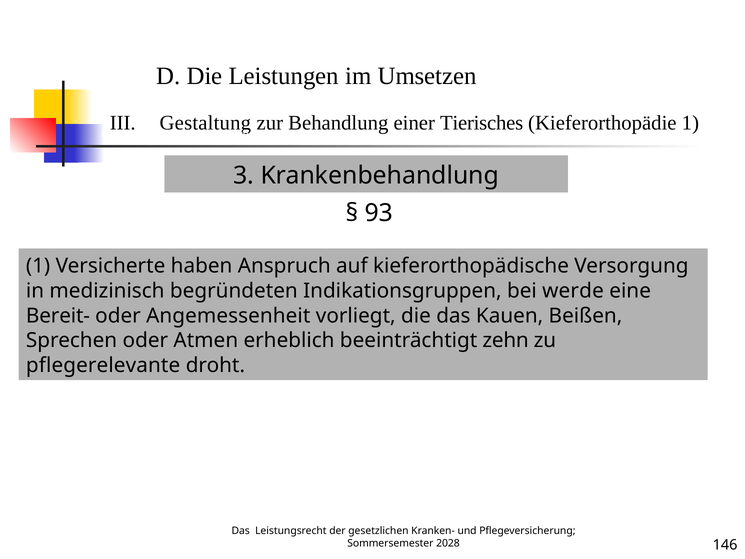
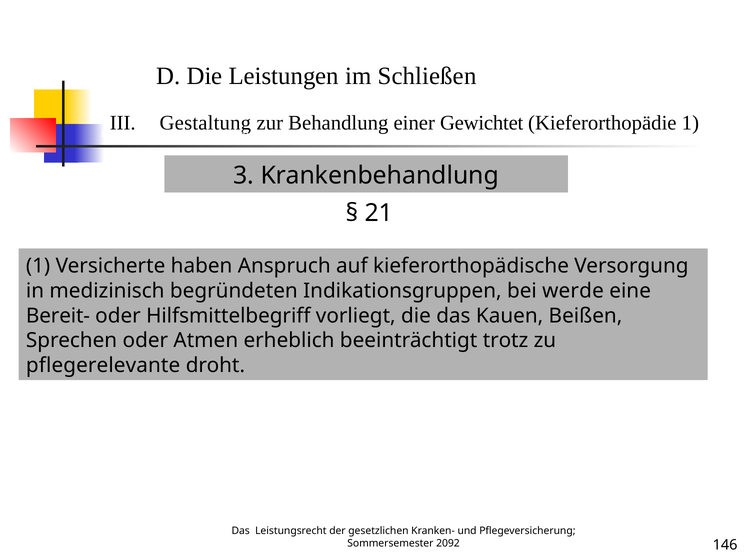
Umsetzen: Umsetzen -> Schließen (427, 76)
Tierisches: Tierisches -> Gewichtet (482, 123)
93: 93 -> 21 (379, 213)
Angemessenheit: Angemessenheit -> Hilfsmittelbegriff (228, 316)
zehn: zehn -> trotz (506, 340)
2028: 2028 -> 2092 (448, 543)
